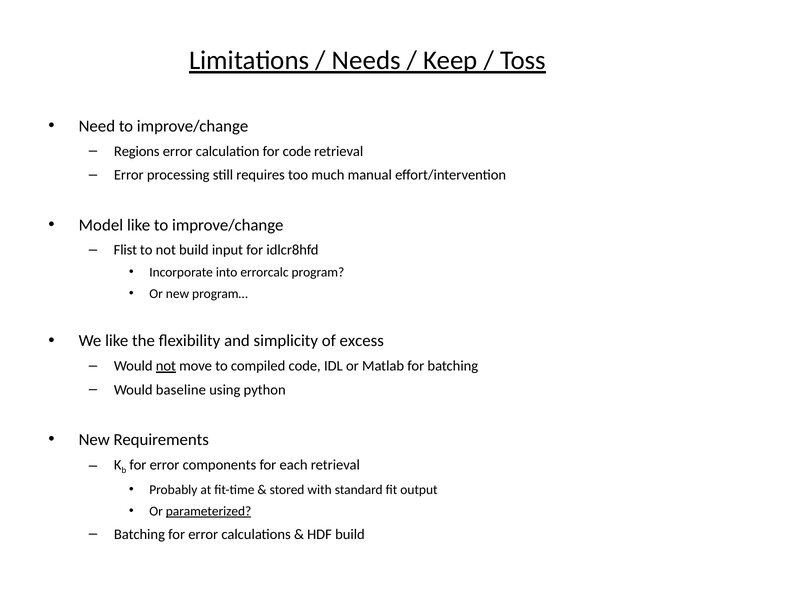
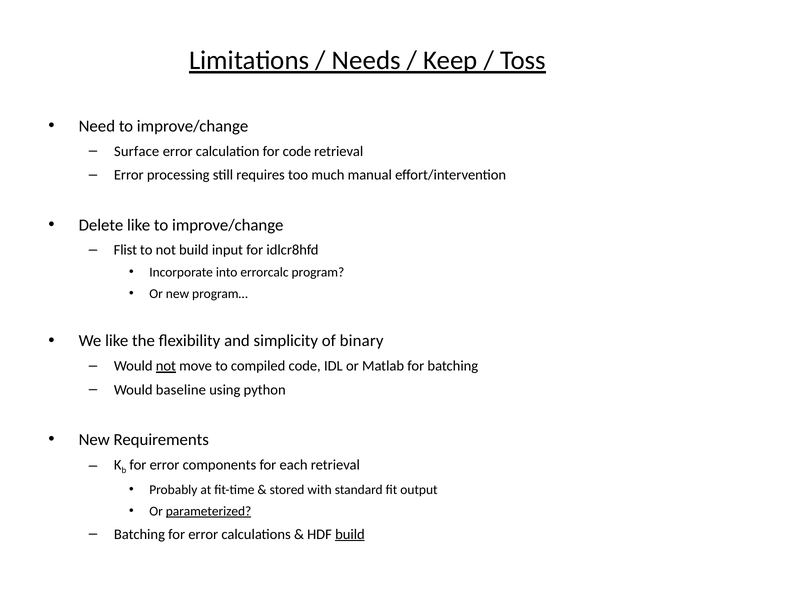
Regions: Regions -> Surface (137, 151)
Model: Model -> Delete (101, 225)
excess: excess -> binary (362, 340)
build underline: none -> present (350, 534)
